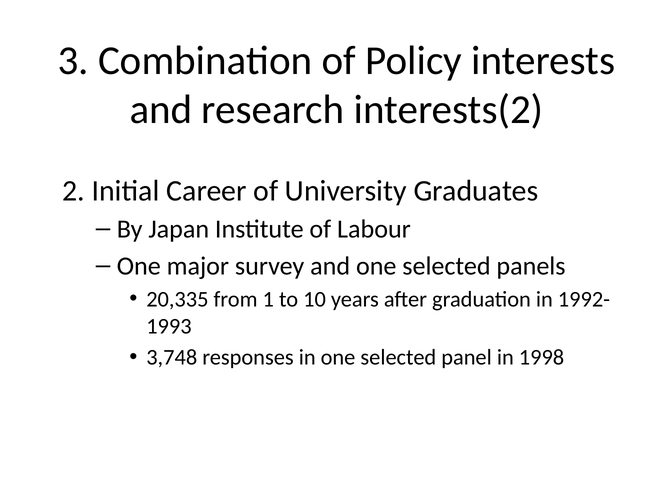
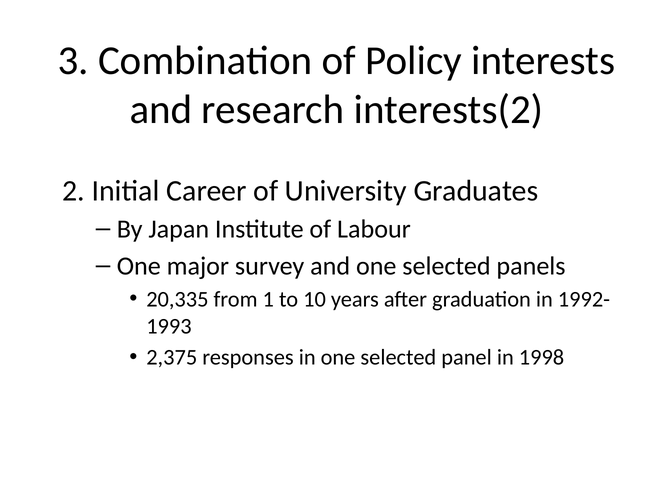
3,748: 3,748 -> 2,375 (172, 357)
